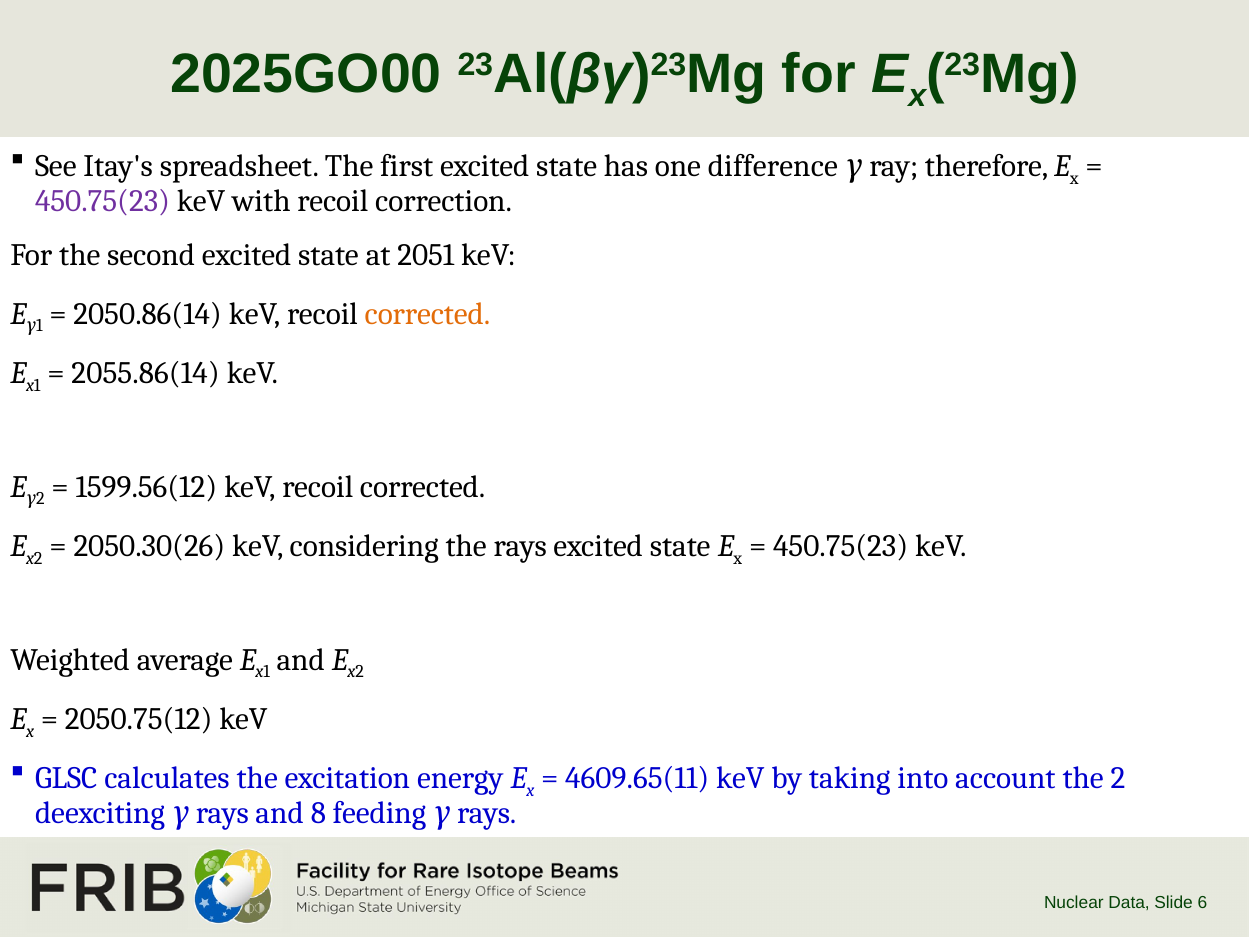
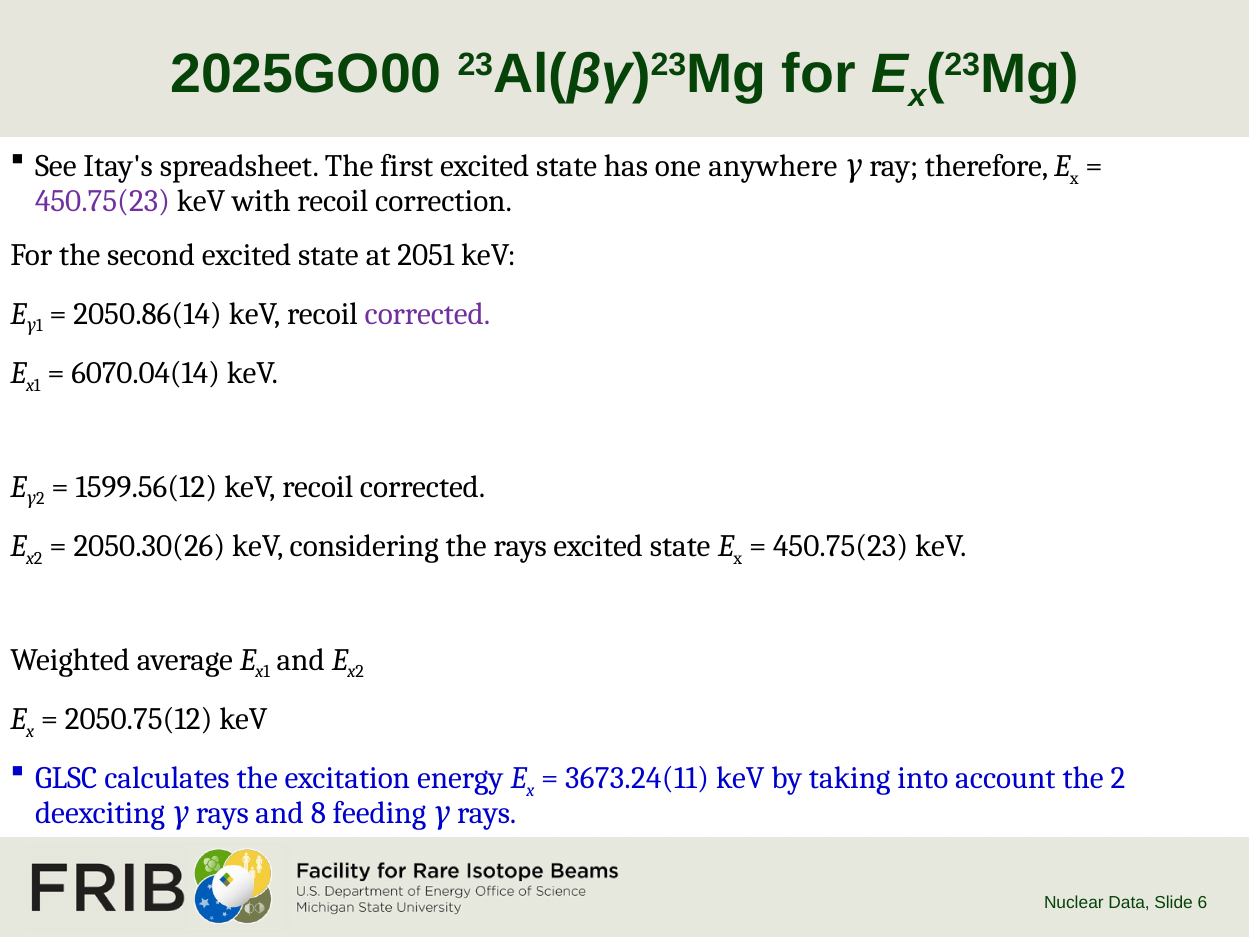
difference: difference -> anywhere (773, 166)
corrected colour: orange -> purple (427, 314)
2055.86(14: 2055.86(14 -> 6070.04(14 (146, 373)
4609.65(11: 4609.65(11 -> 3673.24(11 (637, 778)
